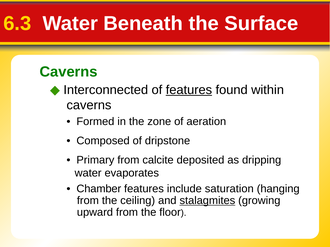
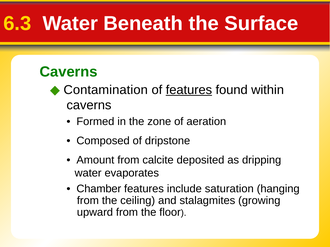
Interconnected: Interconnected -> Contamination (106, 90)
Primary: Primary -> Amount (95, 160)
stalagmites underline: present -> none (207, 201)
